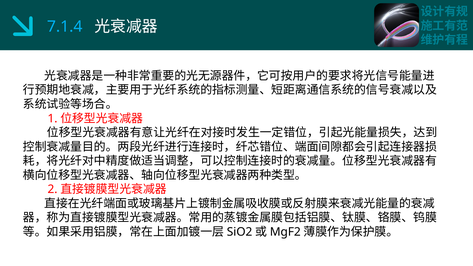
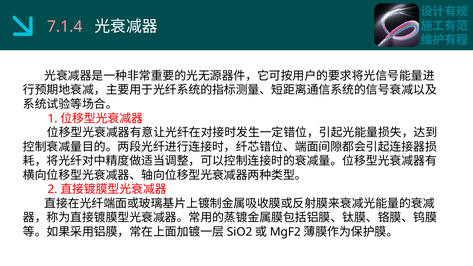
7.1.4 colour: light blue -> pink (65, 27)
